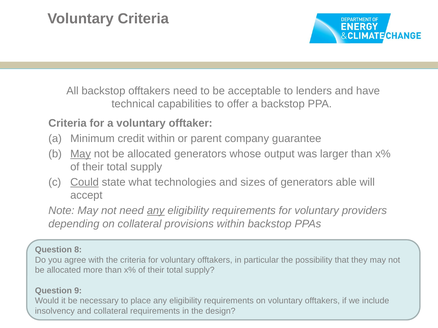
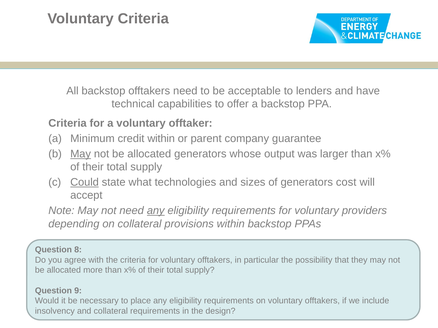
able: able -> cost (346, 182)
